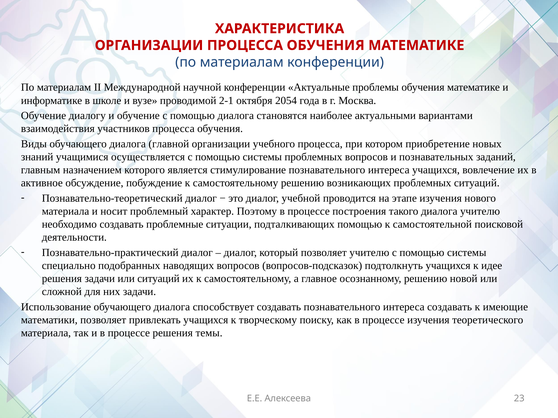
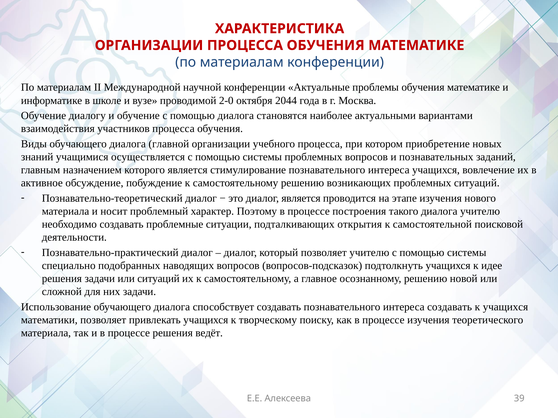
2-1: 2-1 -> 2-0 (226, 101)
2054: 2054 -> 2044 (286, 101)
диалог учебной: учебной -> является (301, 198)
подталкивающих помощью: помощью -> открытия (360, 225)
к имеющие: имеющие -> учащихся (505, 307)
темы: темы -> ведёт (209, 333)
23: 23 -> 39 (519, 399)
